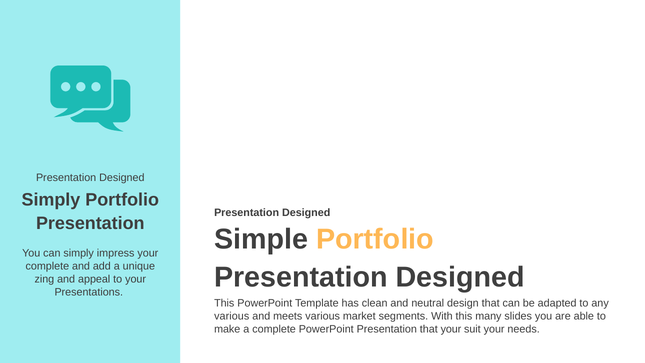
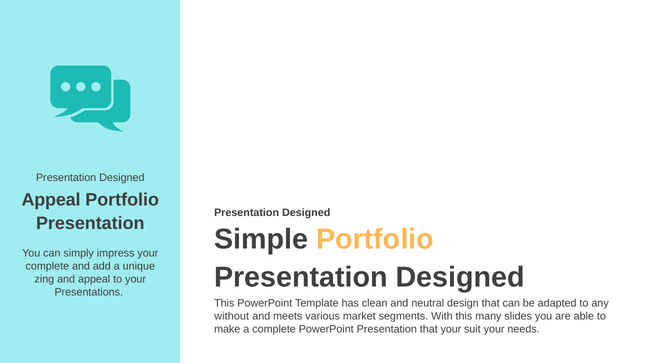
Simply: Simply -> Appeal (51, 200)
various: various -> without (232, 316)
